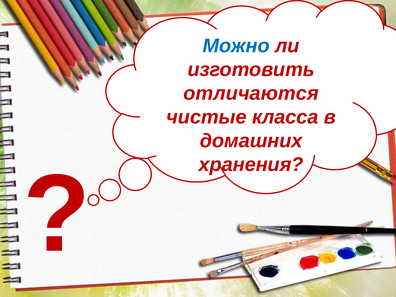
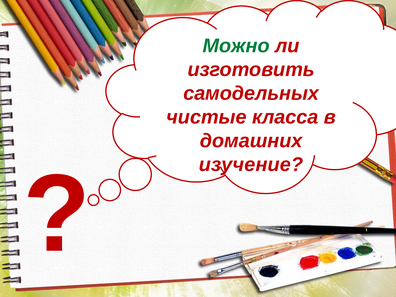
Можно colour: blue -> green (236, 46)
отличаются: отличаются -> самодельных (251, 93)
хранения: хранения -> изучение (251, 165)
